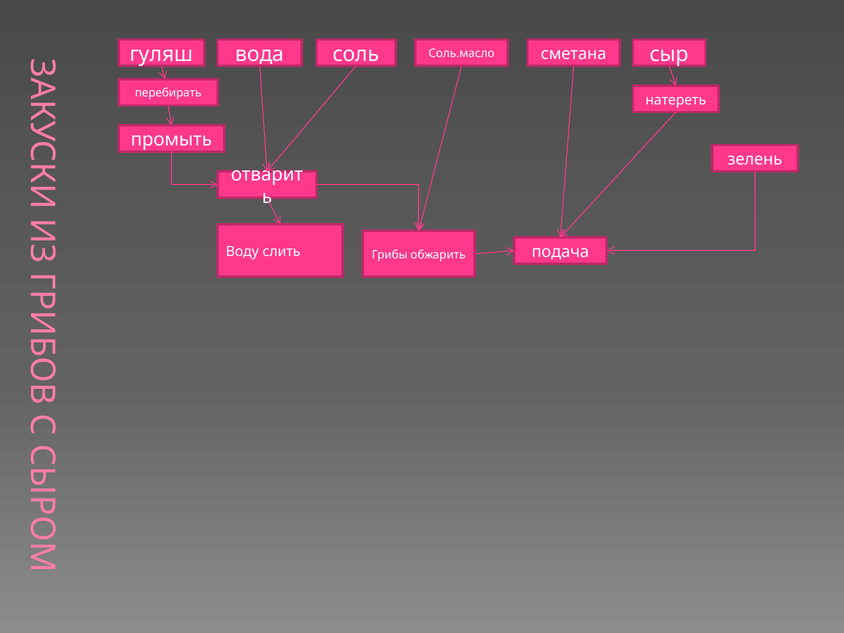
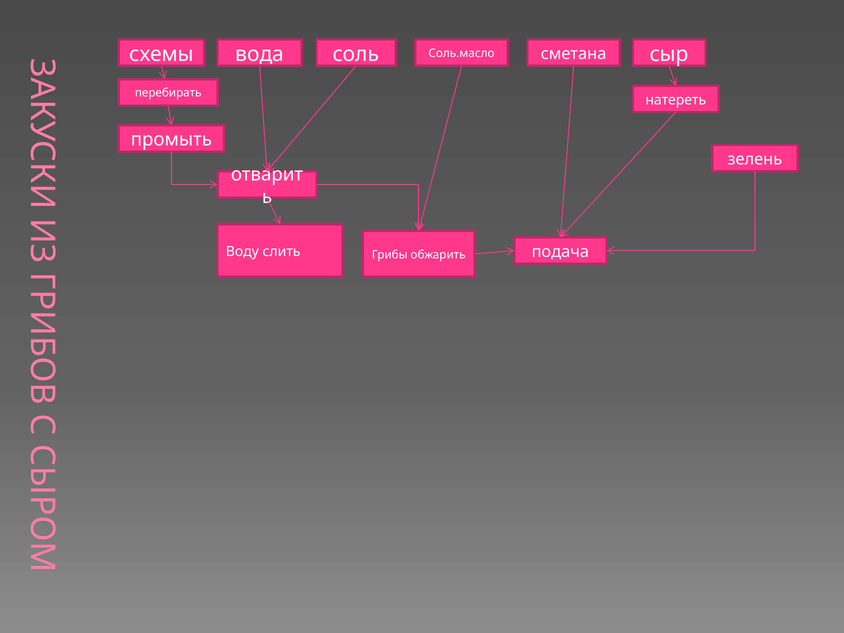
гуляш: гуляш -> схемы (162, 54)
